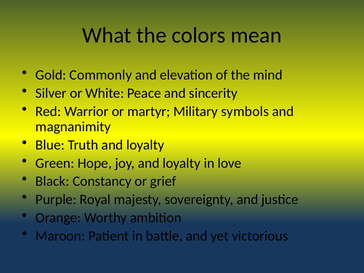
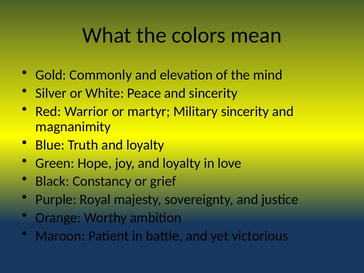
Military symbols: symbols -> sincerity (245, 111)
